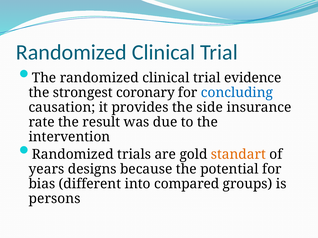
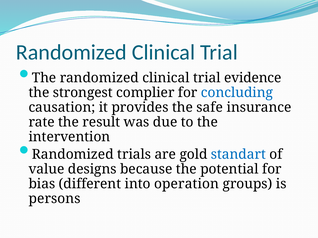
coronary: coronary -> complier (145, 93)
side: side -> safe (210, 108)
standart colour: orange -> blue (238, 155)
years: years -> value (46, 169)
compared: compared -> operation (187, 184)
